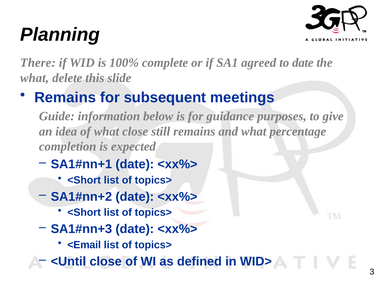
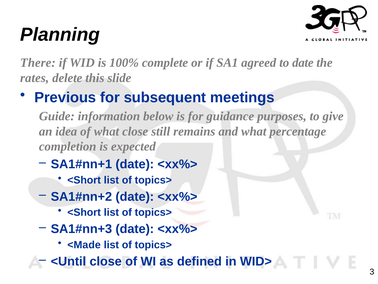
what: what -> rates (35, 78)
Remains: Remains -> Previous (65, 97)
<Email: <Email -> <Made (84, 244)
